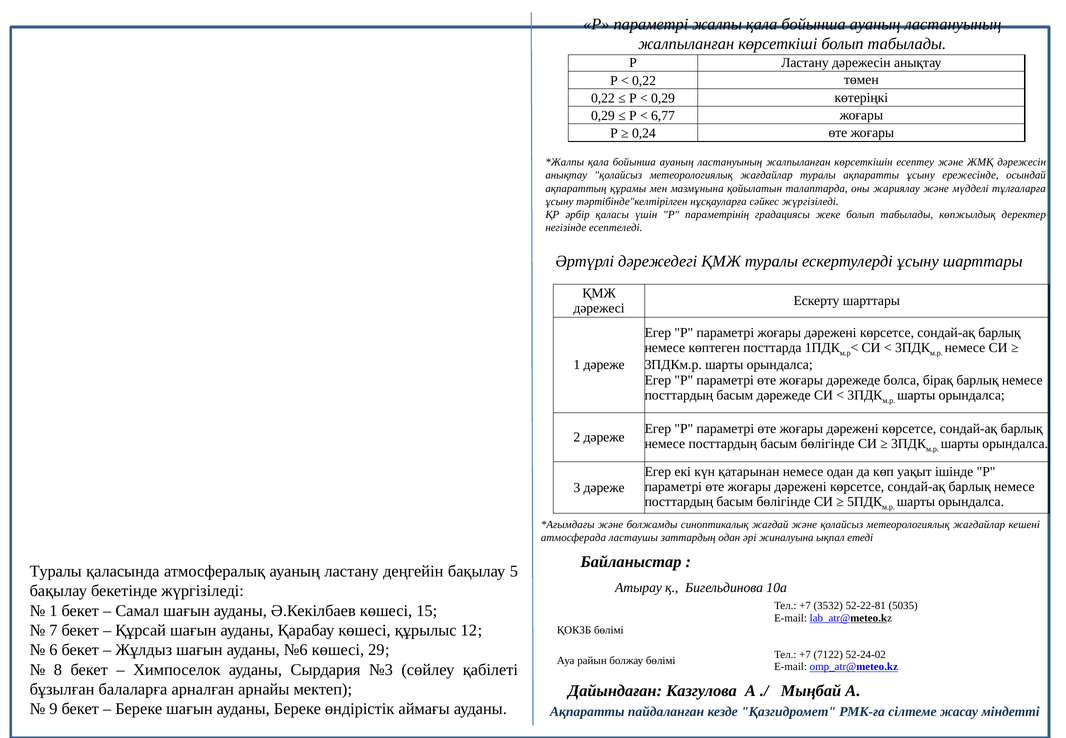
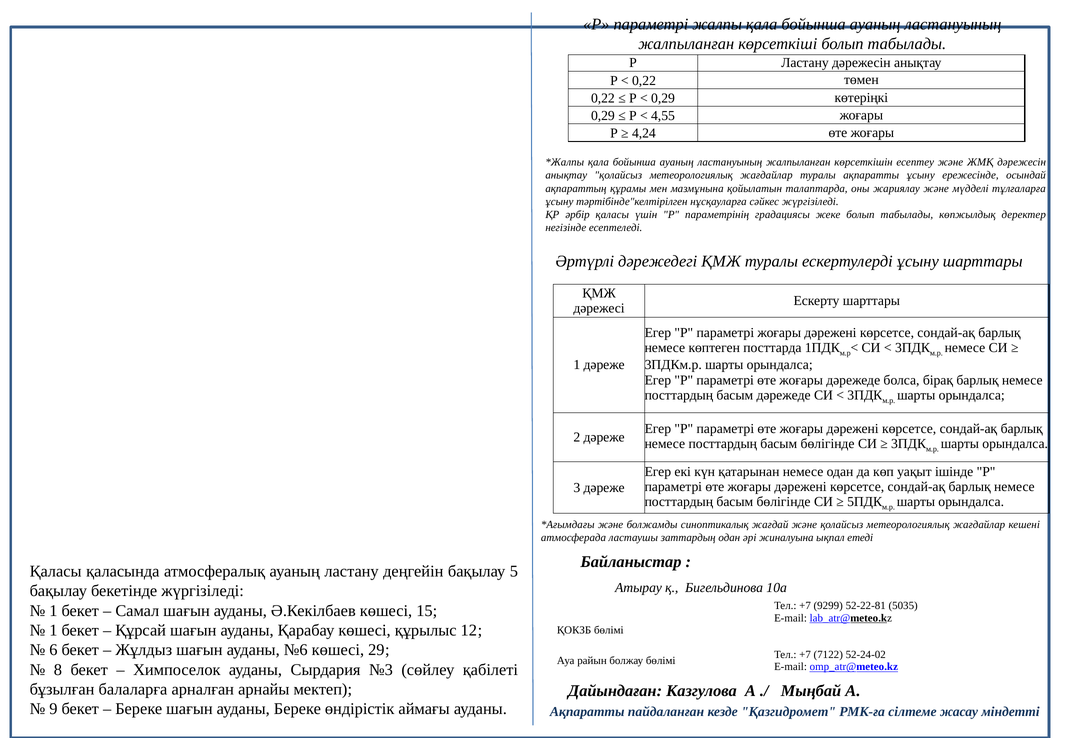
6,77: 6,77 -> 4,55 (663, 116)
0,24: 0,24 -> 4,24 (644, 133)
Туралы: Туралы -> Қаласы (56, 571)
3532: 3532 -> 9299 (828, 606)
7: 7 -> 1 (53, 630)
